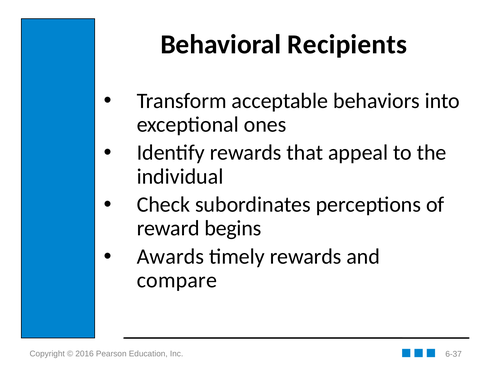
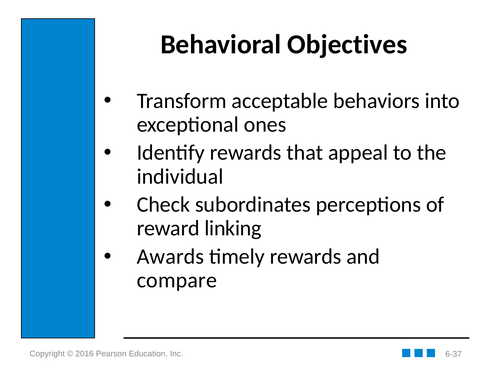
Recipients: Recipients -> Objectives (347, 44)
begins: begins -> linking (233, 228)
